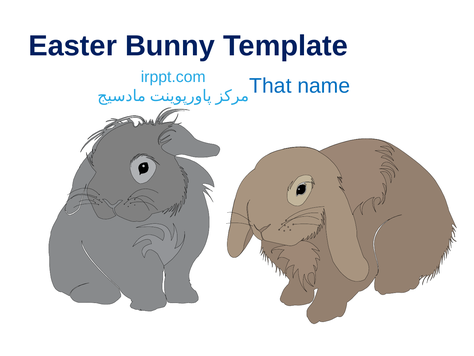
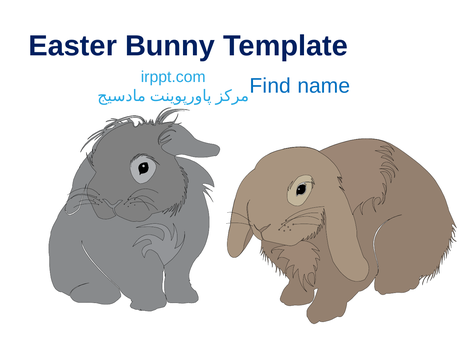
That: That -> Find (270, 86)
